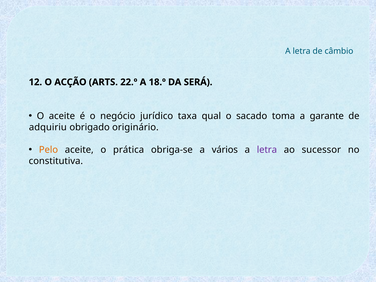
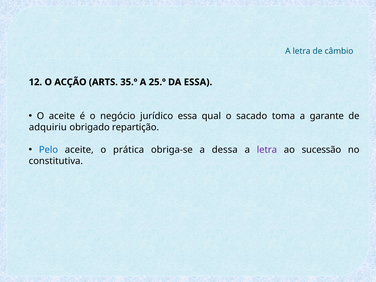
22.º: 22.º -> 35.º (129, 82)
18.º: 18.º -> 25.º (157, 82)
DA SERÁ: SERÁ -> ESSA (198, 82)
jurídico taxa: taxa -> essa (187, 116)
originário: originário -> repartição (135, 127)
Pelo colour: orange -> blue (48, 150)
vários: vários -> dessa (225, 150)
sucessor: sucessor -> sucessão (321, 150)
